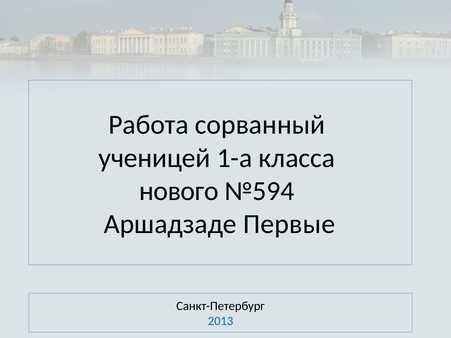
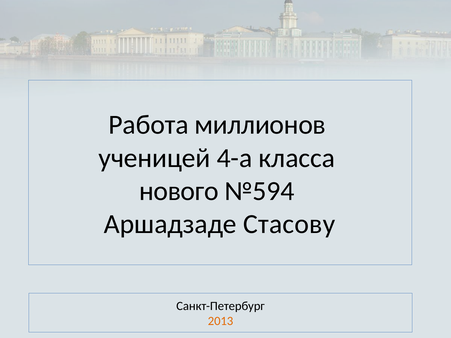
сорванный: сорванный -> миллионов (260, 125)
1-а: 1-а -> 4-а (234, 158)
Первые: Первые -> Стасову (289, 224)
2013 colour: blue -> orange (221, 321)
